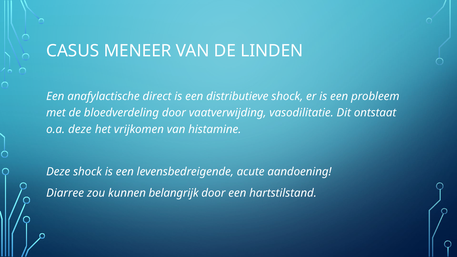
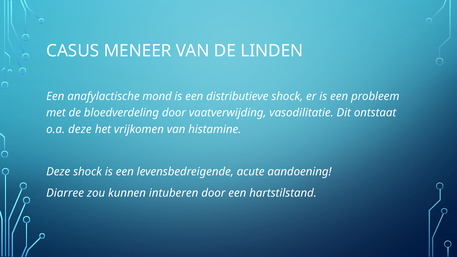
direct: direct -> mond (157, 96)
belangrijk: belangrijk -> intuberen (174, 193)
